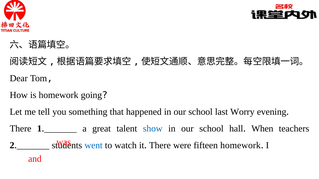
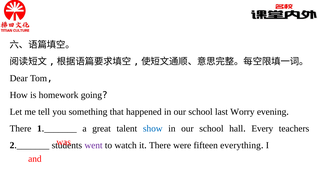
When: When -> Every (262, 129)
went colour: blue -> purple (94, 146)
fifteen homework: homework -> everything (241, 146)
